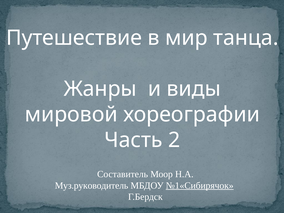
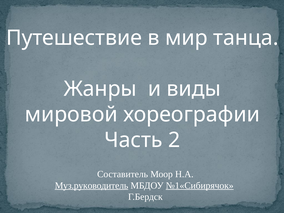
Муз.руководитель underline: none -> present (92, 186)
